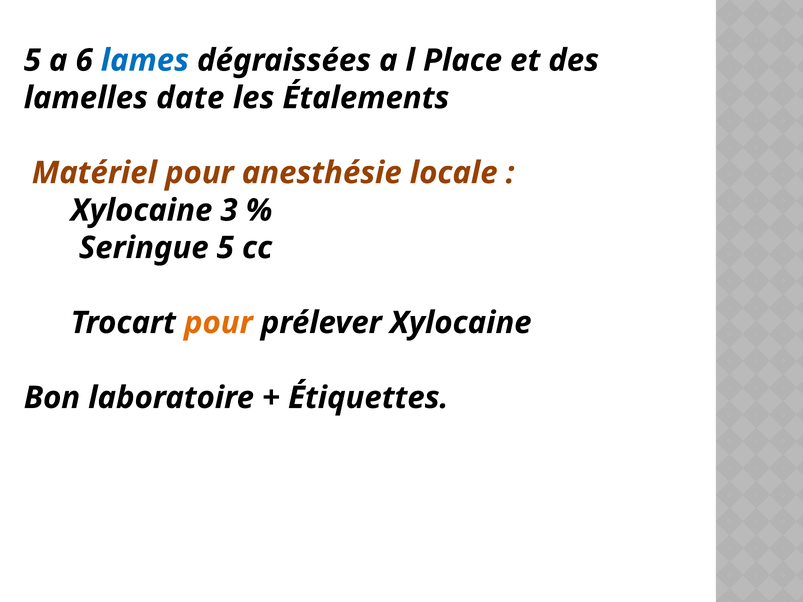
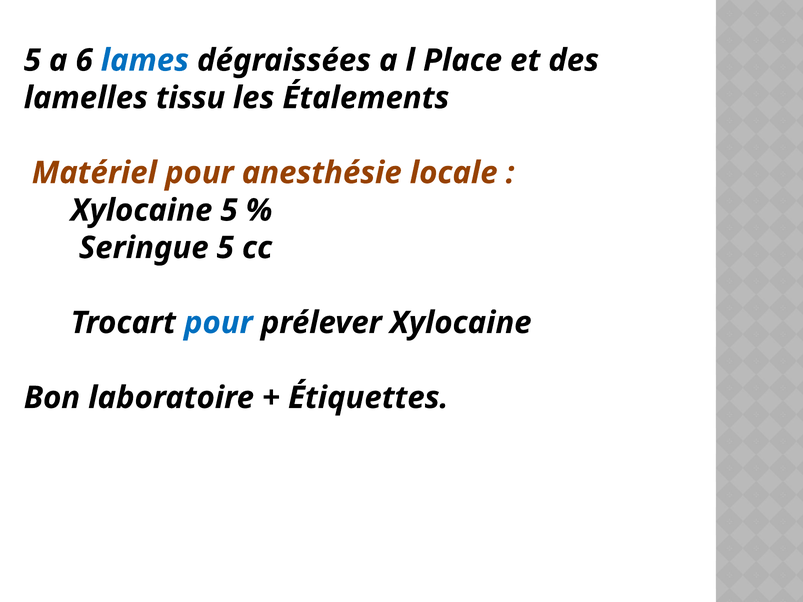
date: date -> tissu (191, 98)
Xylocaine 3: 3 -> 5 (229, 210)
pour colour: orange -> blue (218, 323)
